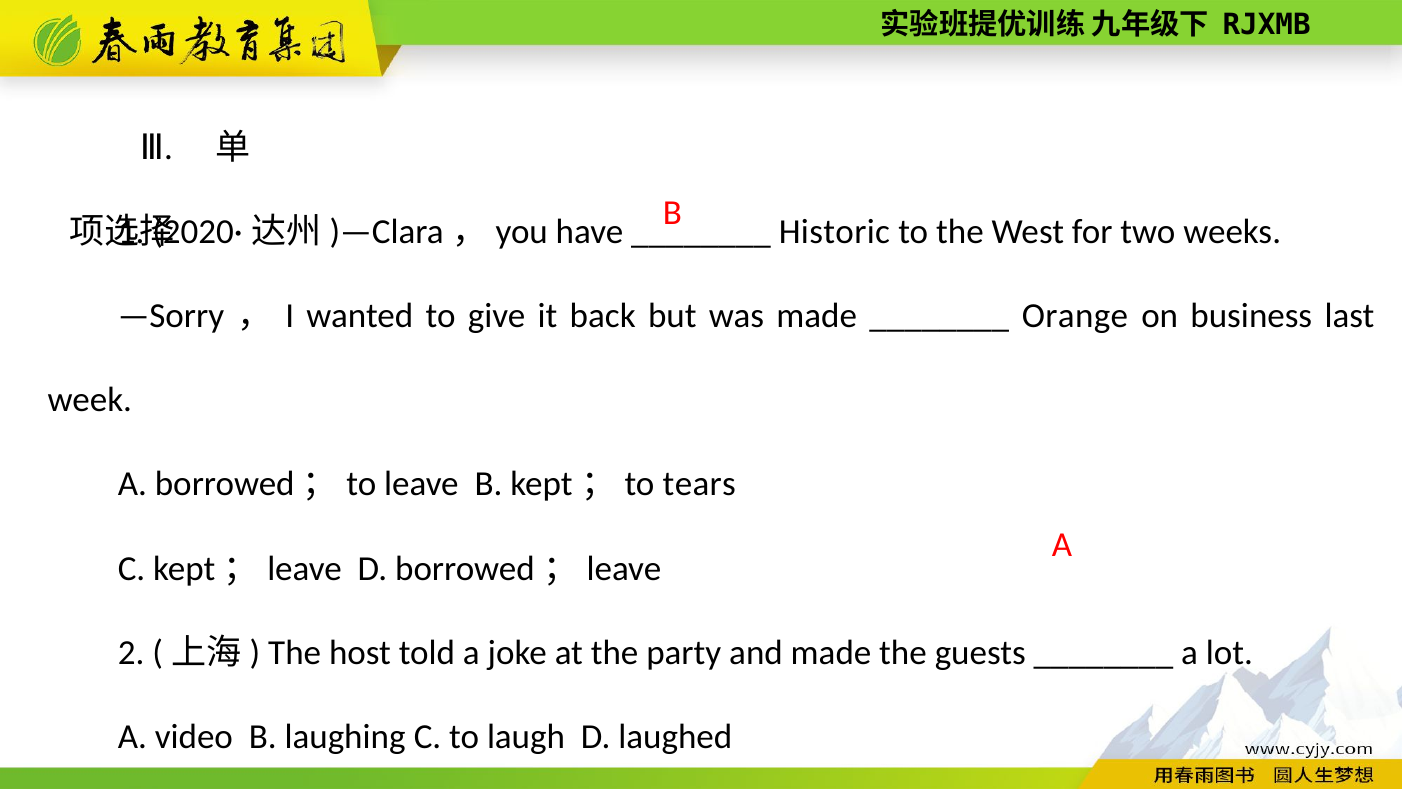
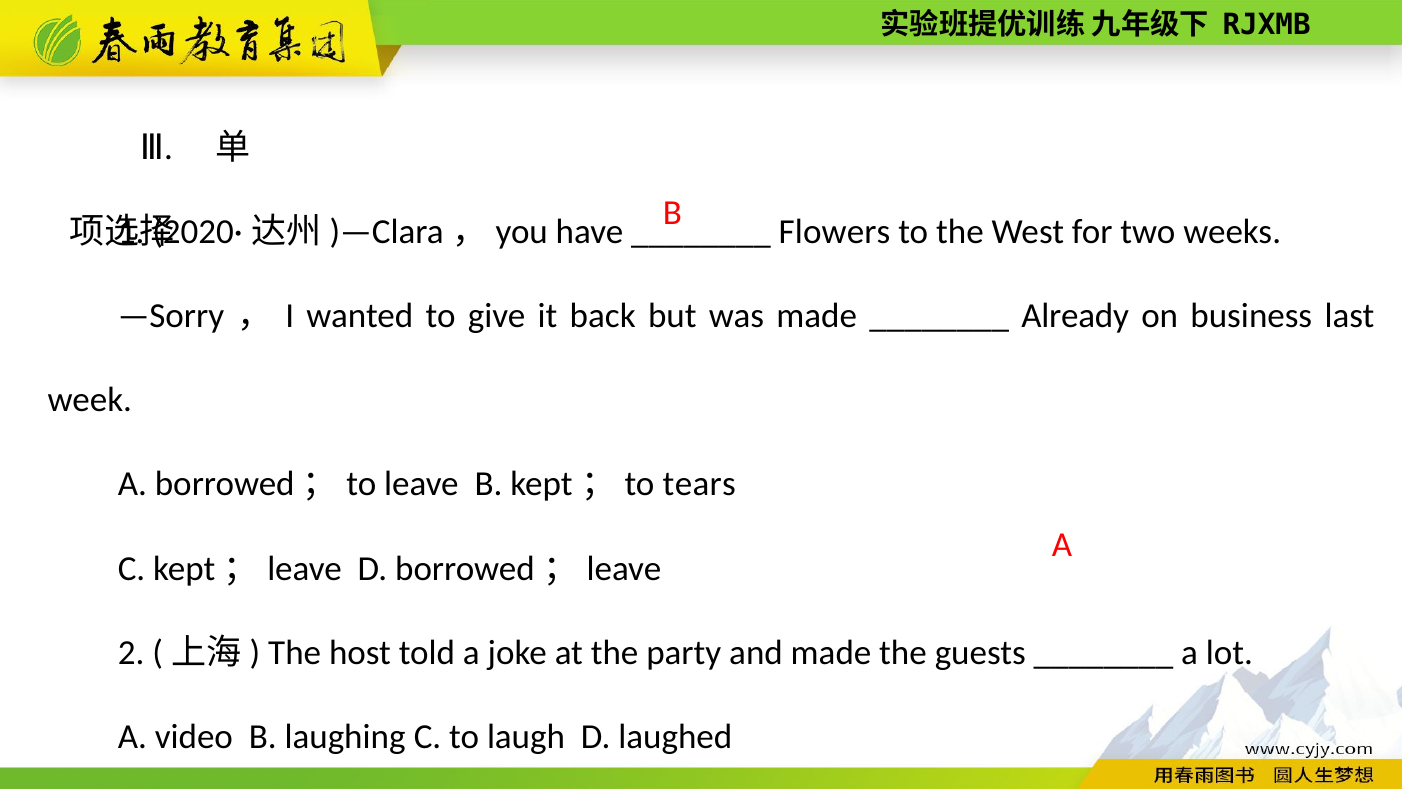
Historic: Historic -> Flowers (835, 232)
Orange: Orange -> Already (1075, 316)
